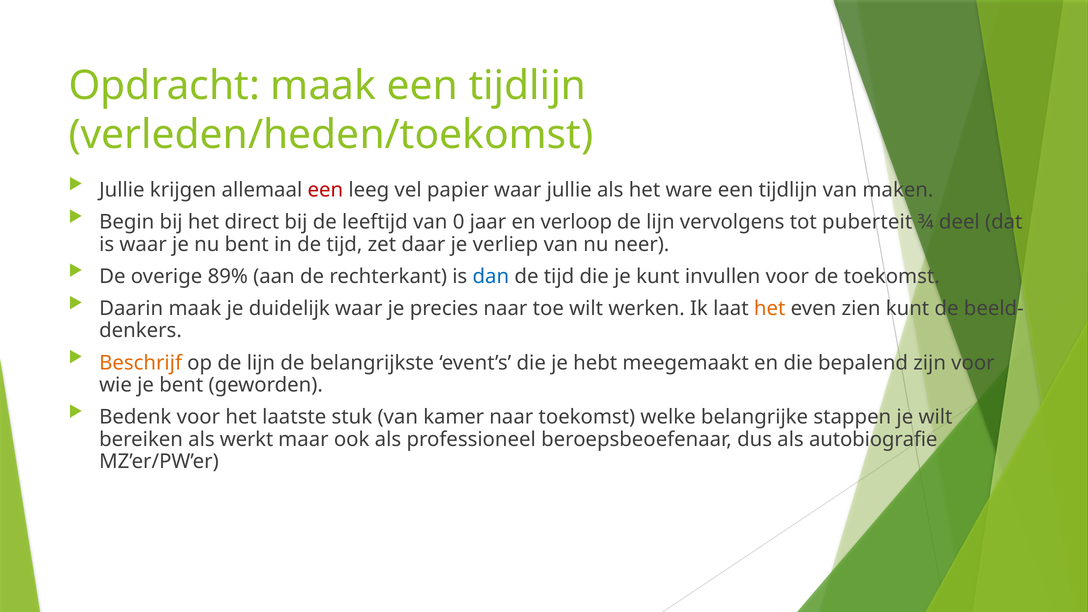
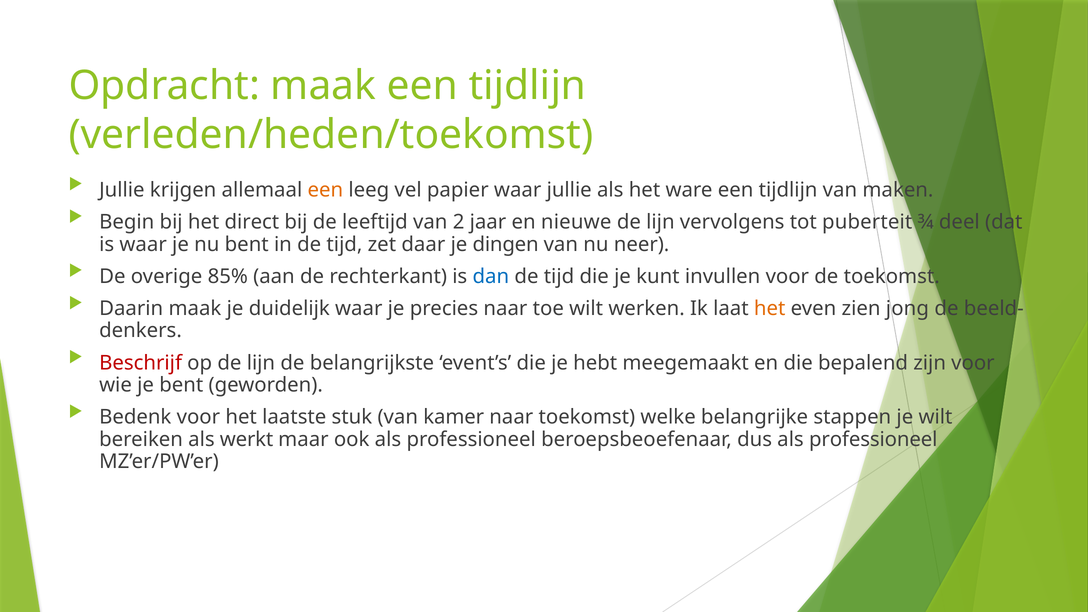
een colour: red -> orange (325, 190)
0: 0 -> 2 (459, 222)
verloop: verloop -> nieuwe (576, 222)
verliep: verliep -> dingen (506, 244)
89%: 89% -> 85% (228, 276)
zien kunt: kunt -> jong (907, 309)
Beschrijf colour: orange -> red (141, 363)
dus als autobiografie: autobiografie -> professioneel (873, 439)
